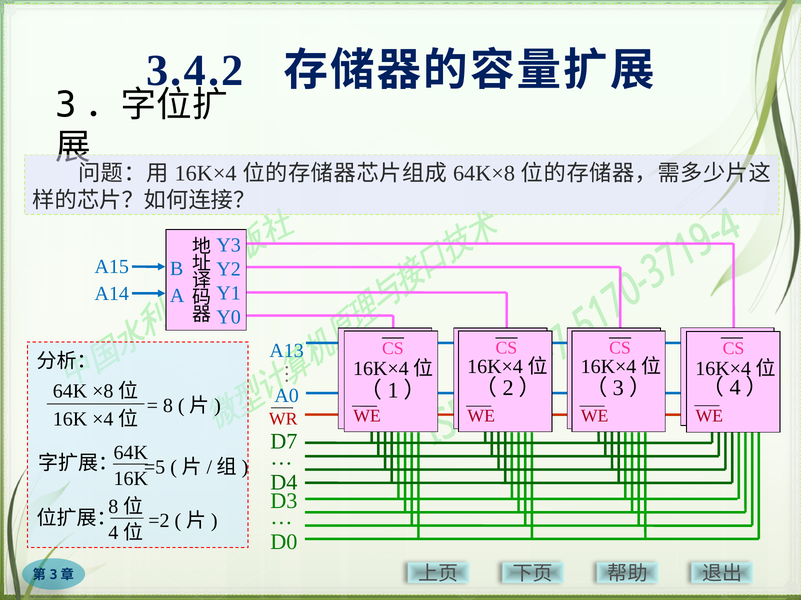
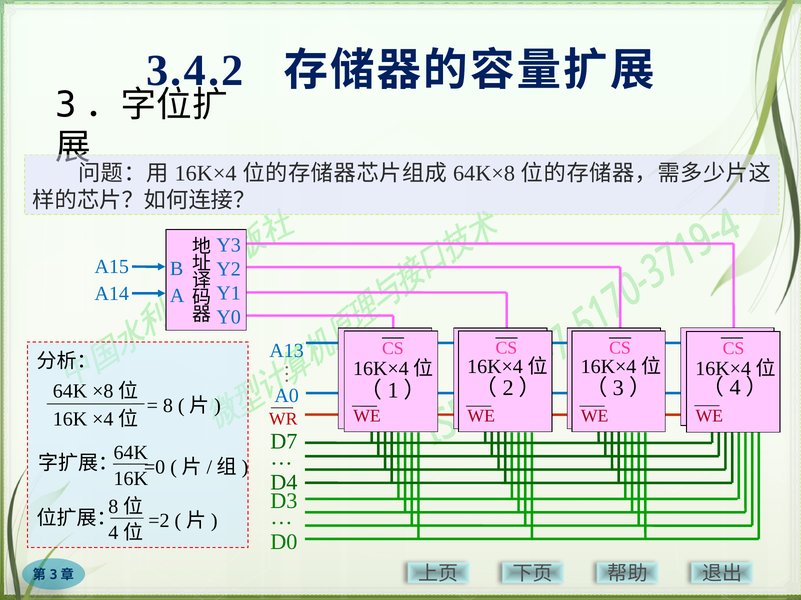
=5: =5 -> =0 (155, 468)
